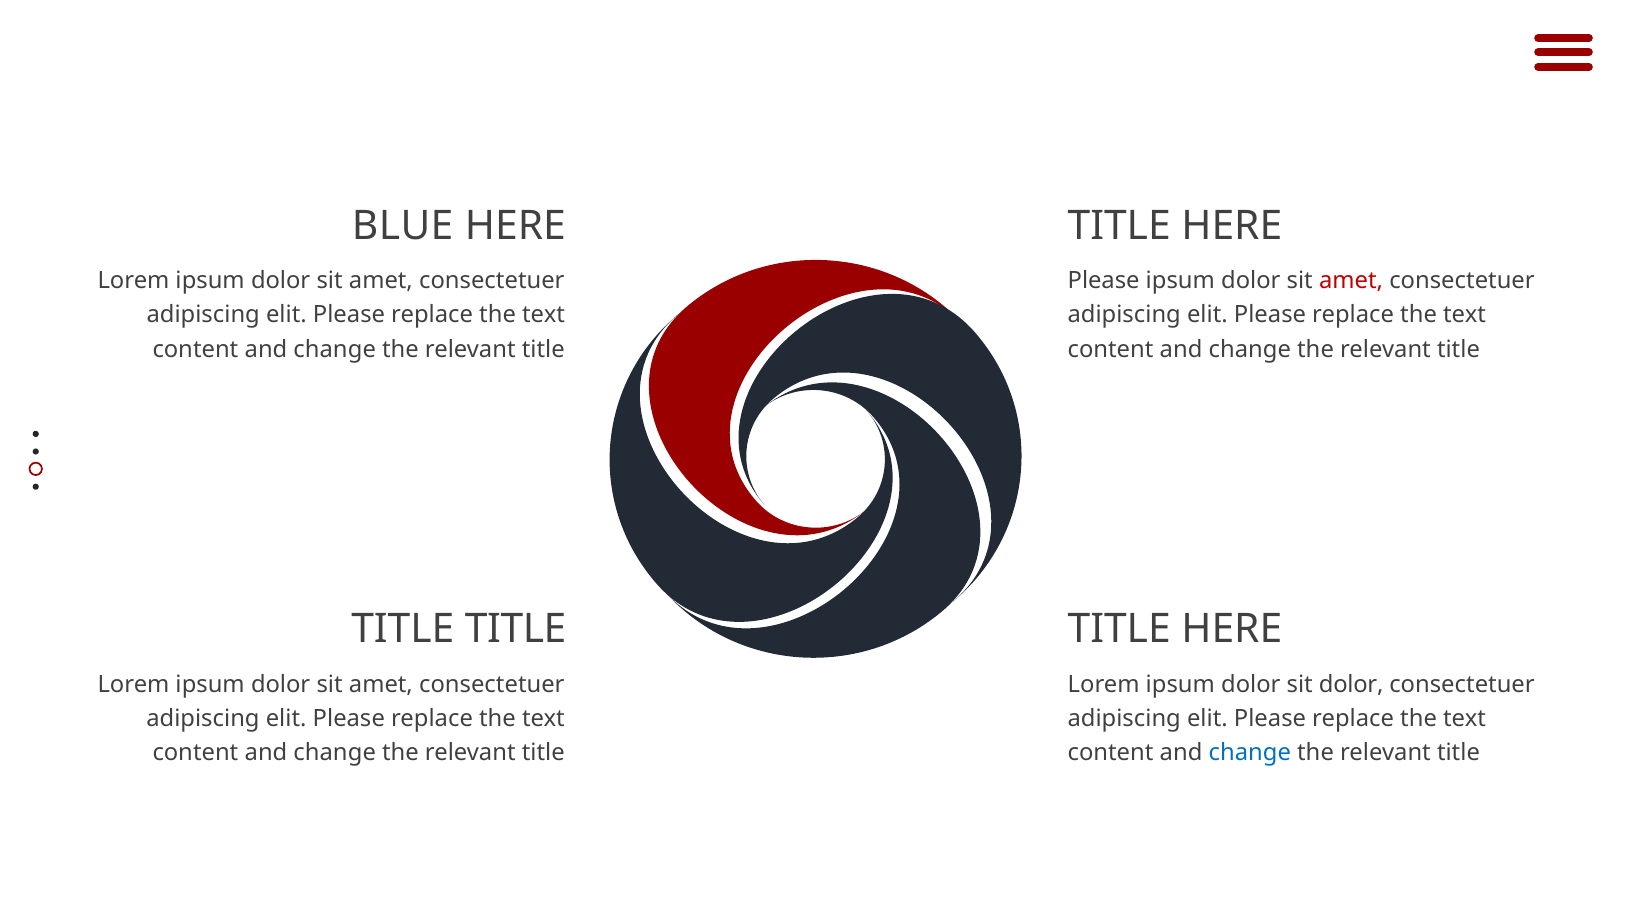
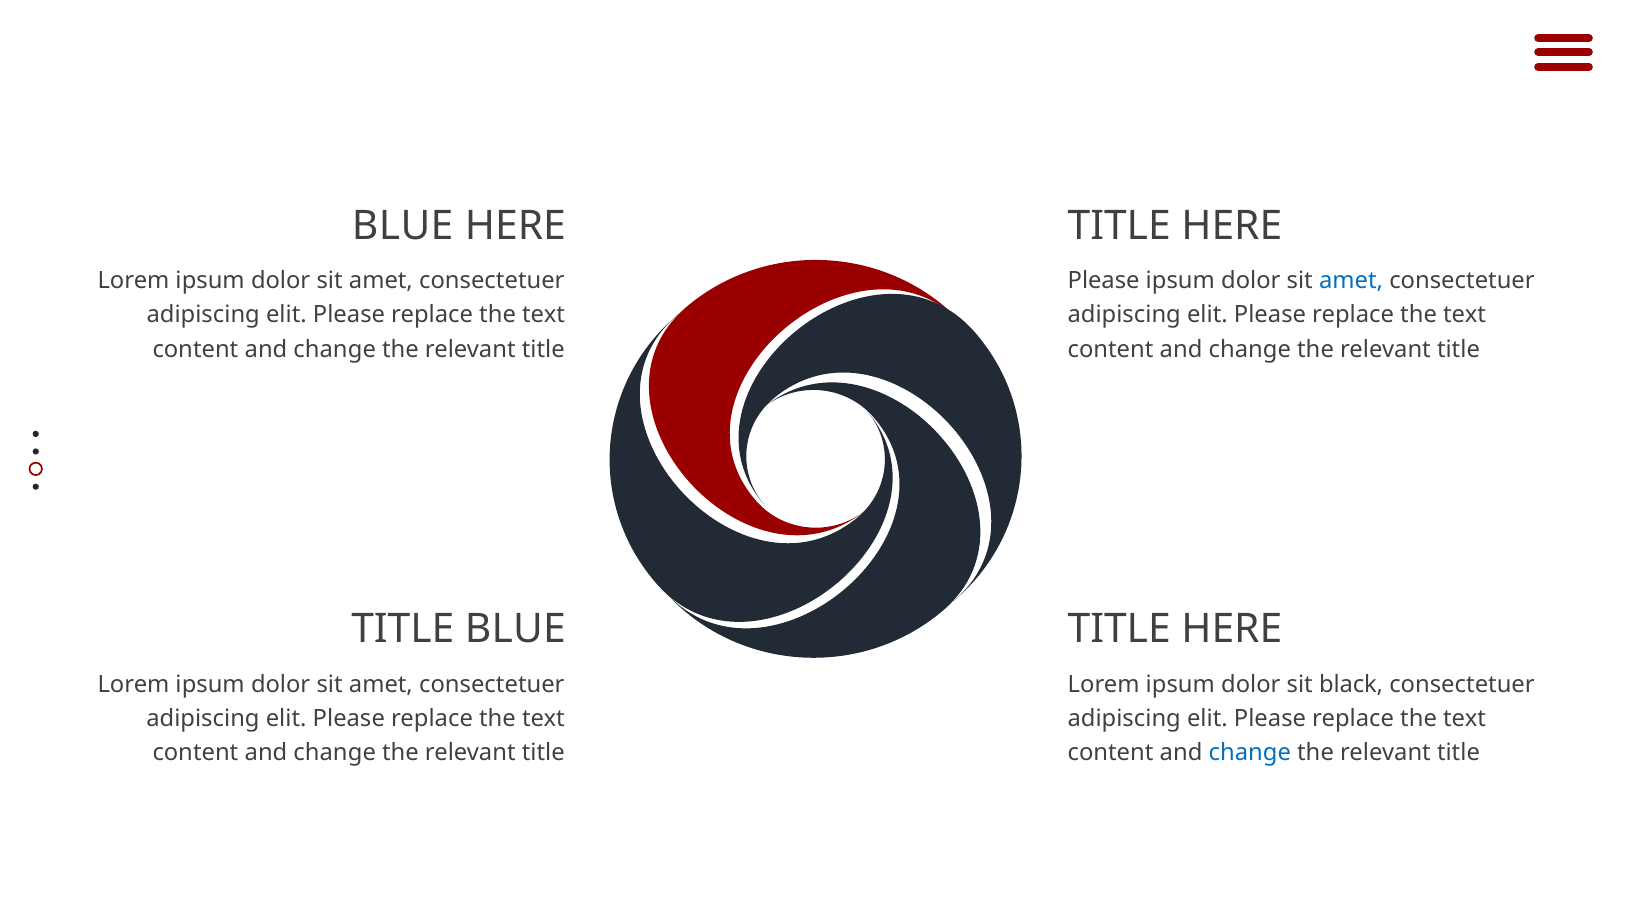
amet colour: red -> blue (1351, 281)
TITLE: TITLE -> BLUE (515, 629)
sit dolor: dolor -> black (1351, 684)
